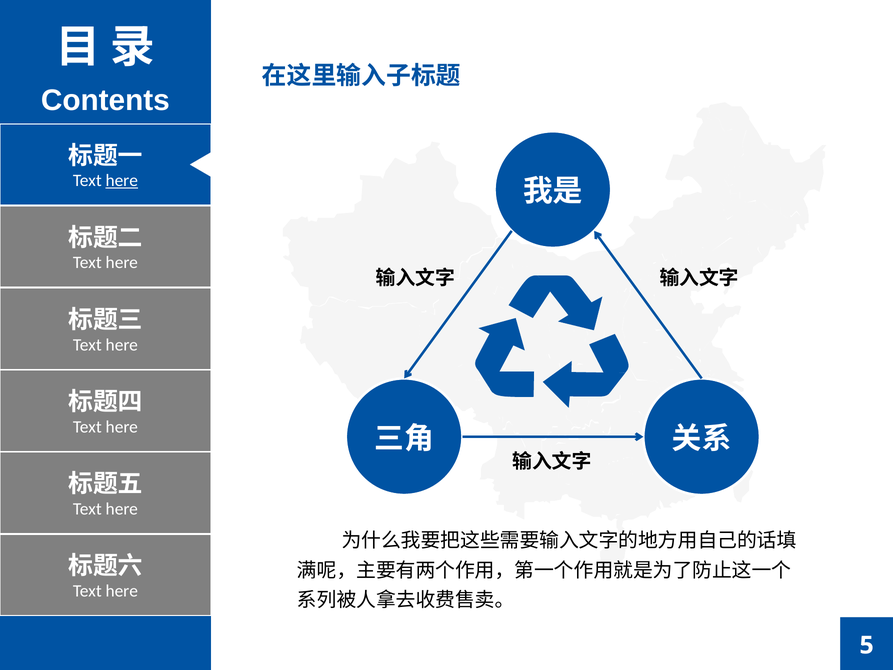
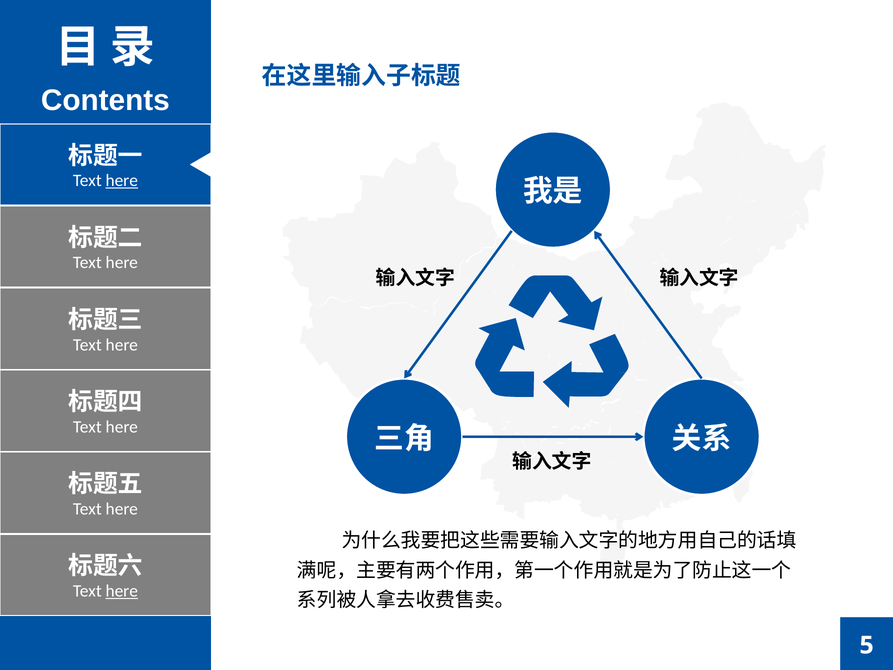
here underline: none -> present (122, 591)
